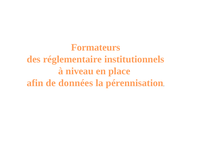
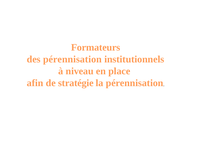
des réglementaire: réglementaire -> pérennisation (72, 59)
données: données -> stratégie (76, 83)
